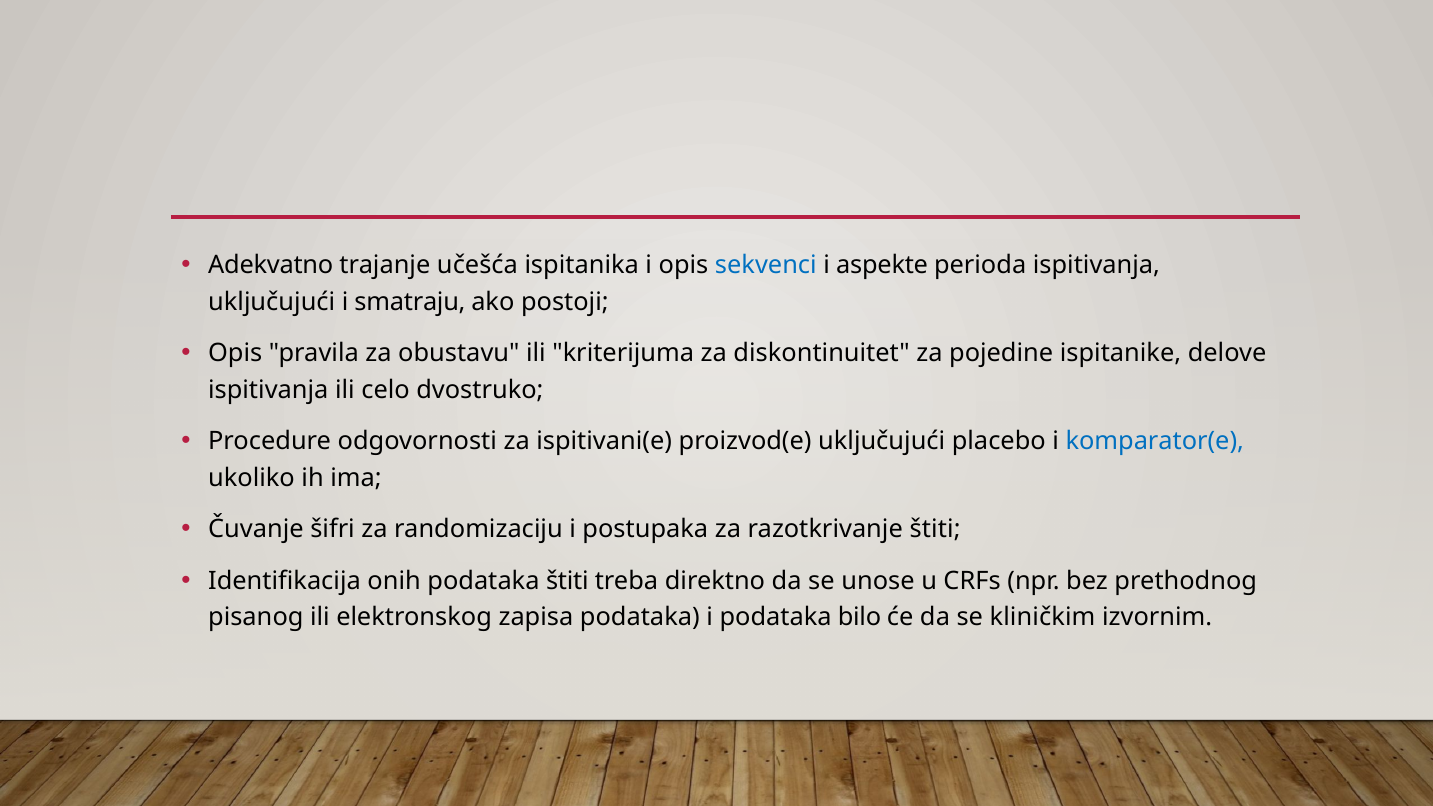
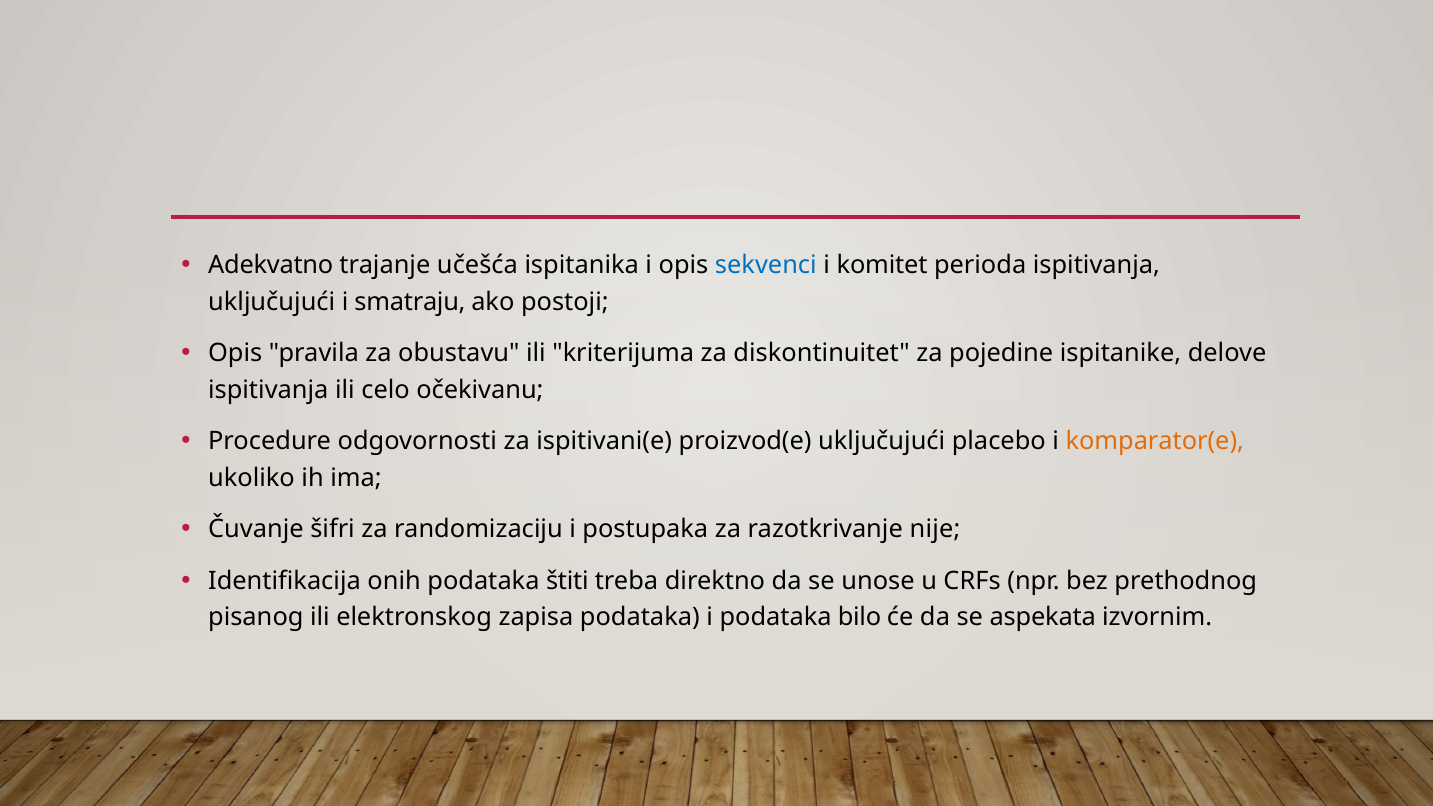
aspekte: aspekte -> komitet (882, 265)
dvostruko: dvostruko -> očekivanu (480, 390)
komparator(e colour: blue -> orange (1155, 441)
razotkrivanje štiti: štiti -> nije (935, 530)
kliničkim: kliničkim -> aspekata (1043, 618)
